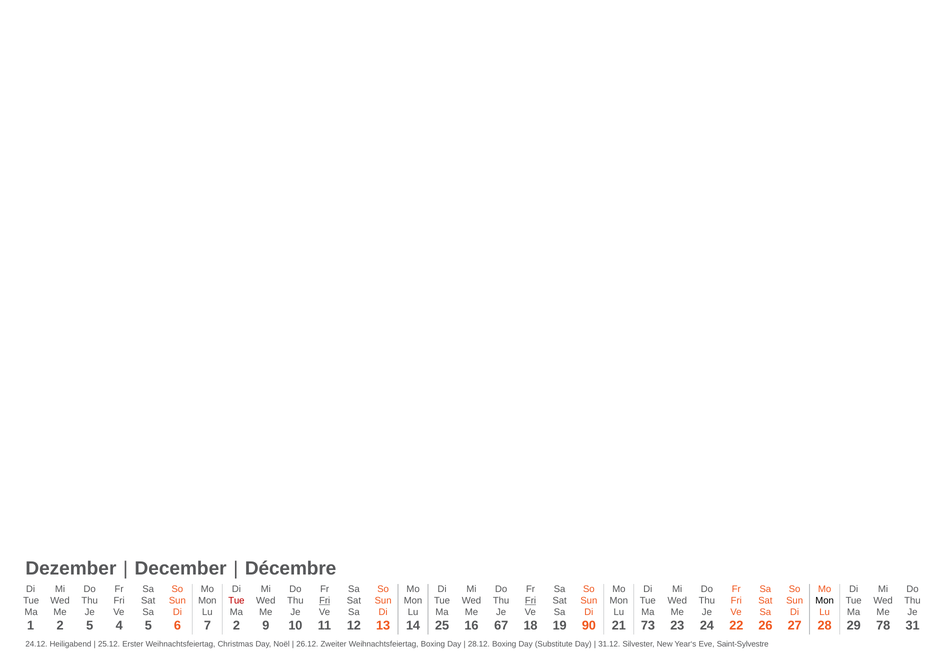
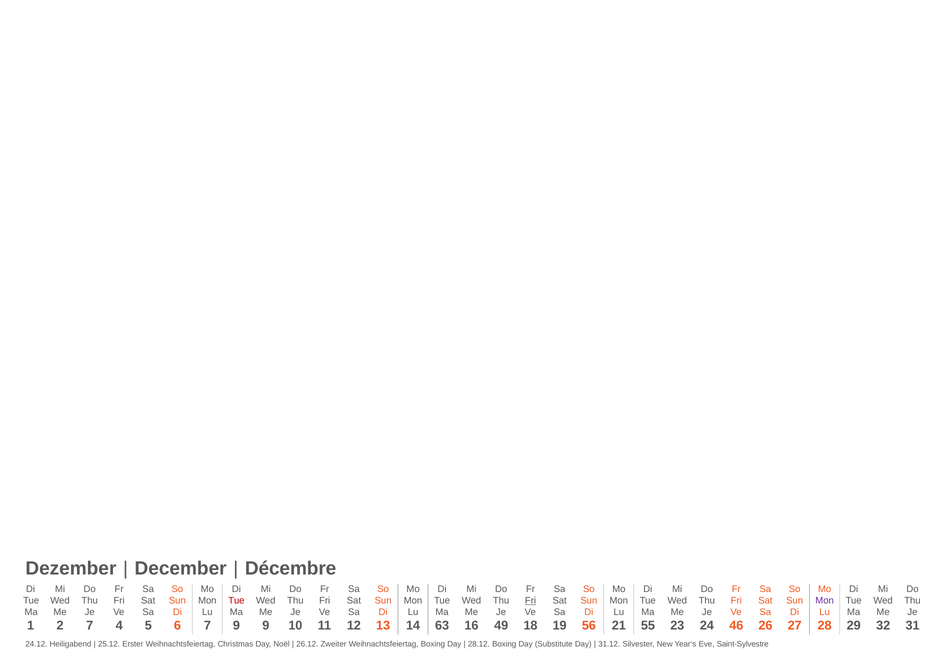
Fri underline: present -> none (325, 601)
Mon colour: black -> purple (825, 601)
2 5: 5 -> 7 (90, 626)
7 2: 2 -> 9 (236, 626)
25: 25 -> 63 (442, 626)
67: 67 -> 49 (501, 626)
90: 90 -> 56 (589, 626)
73: 73 -> 55 (648, 626)
22: 22 -> 46 (736, 626)
78: 78 -> 32 (883, 626)
